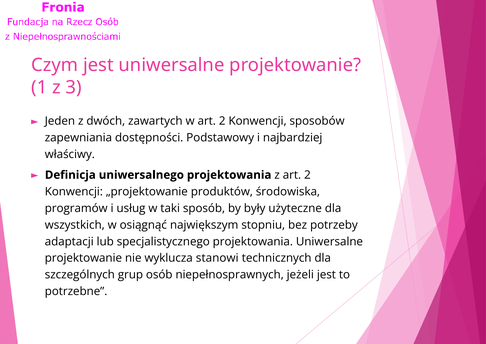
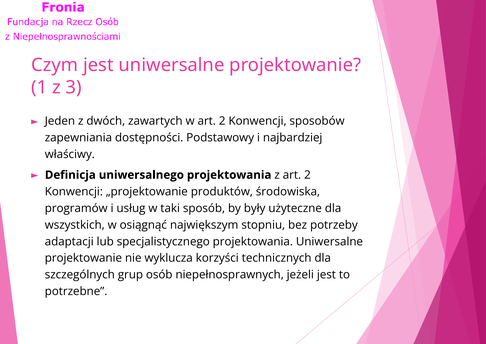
stanowi: stanowi -> korzyści (217, 258)
